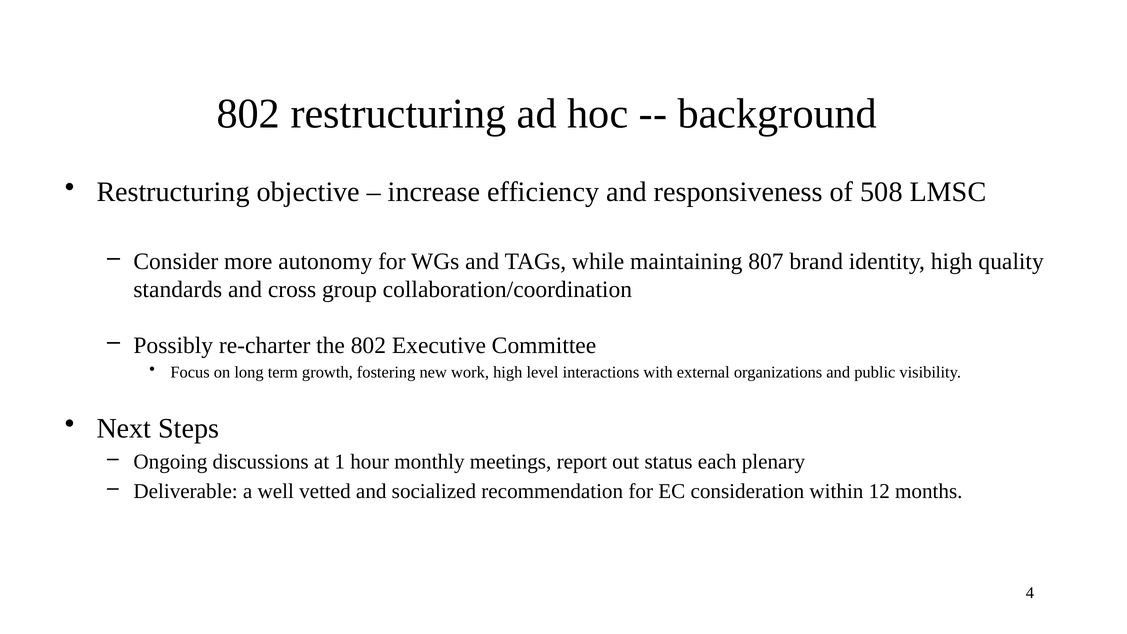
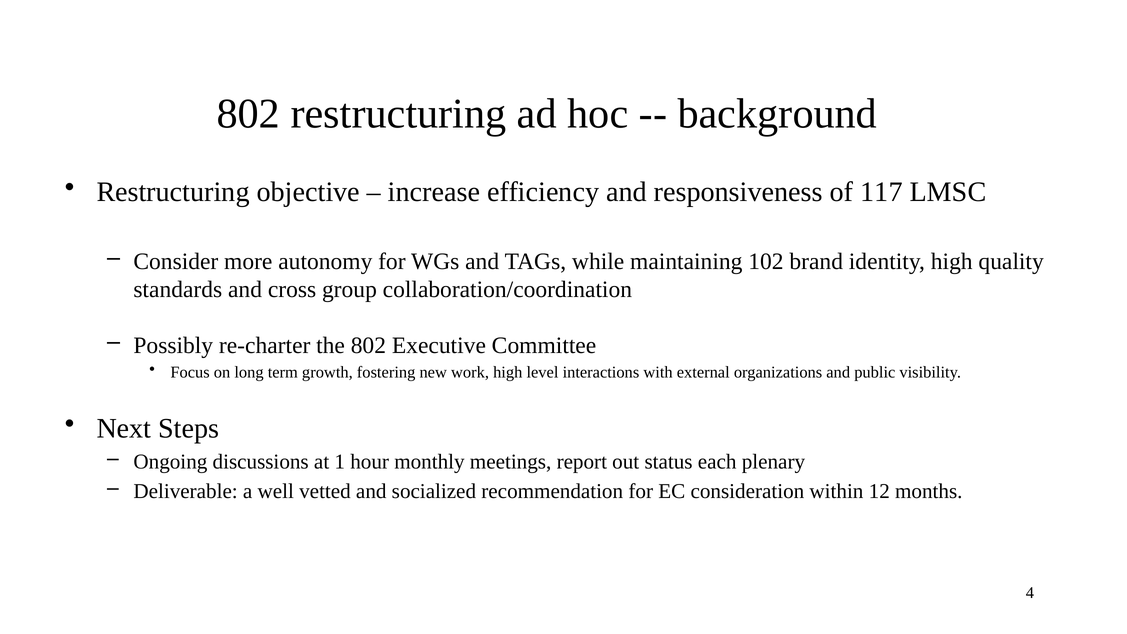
508: 508 -> 117 (881, 192)
807: 807 -> 102 (766, 261)
